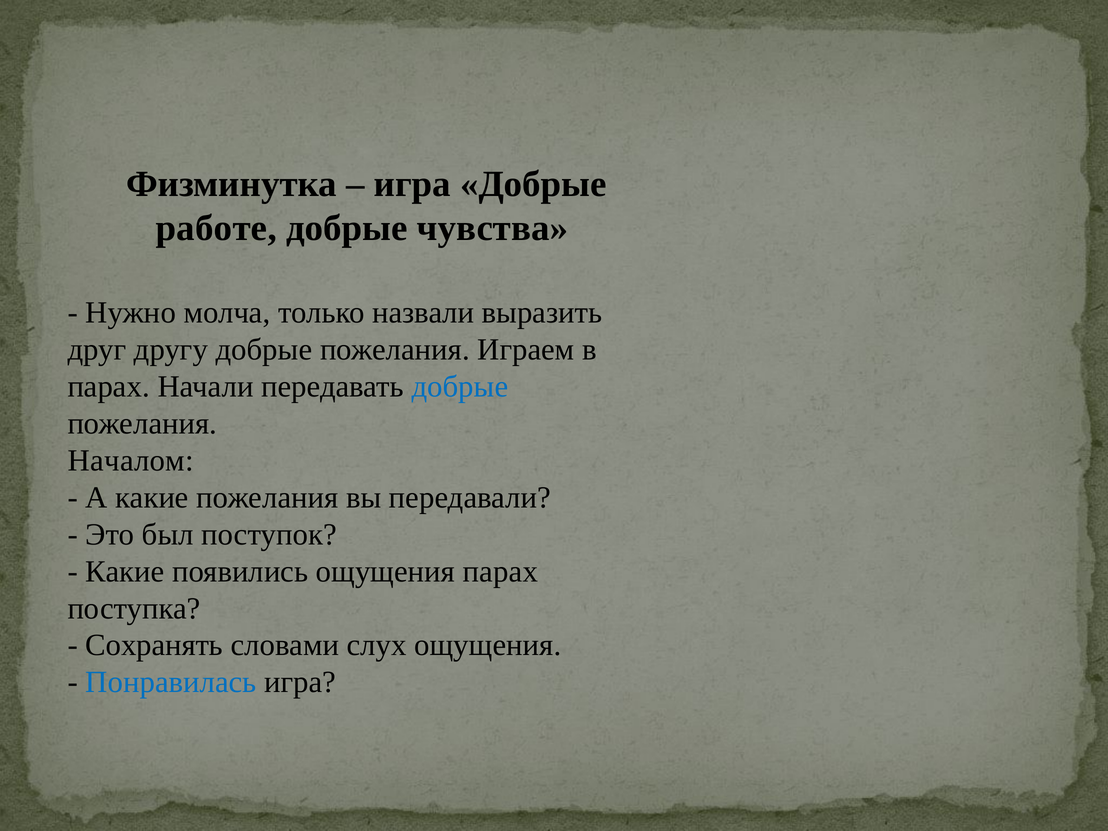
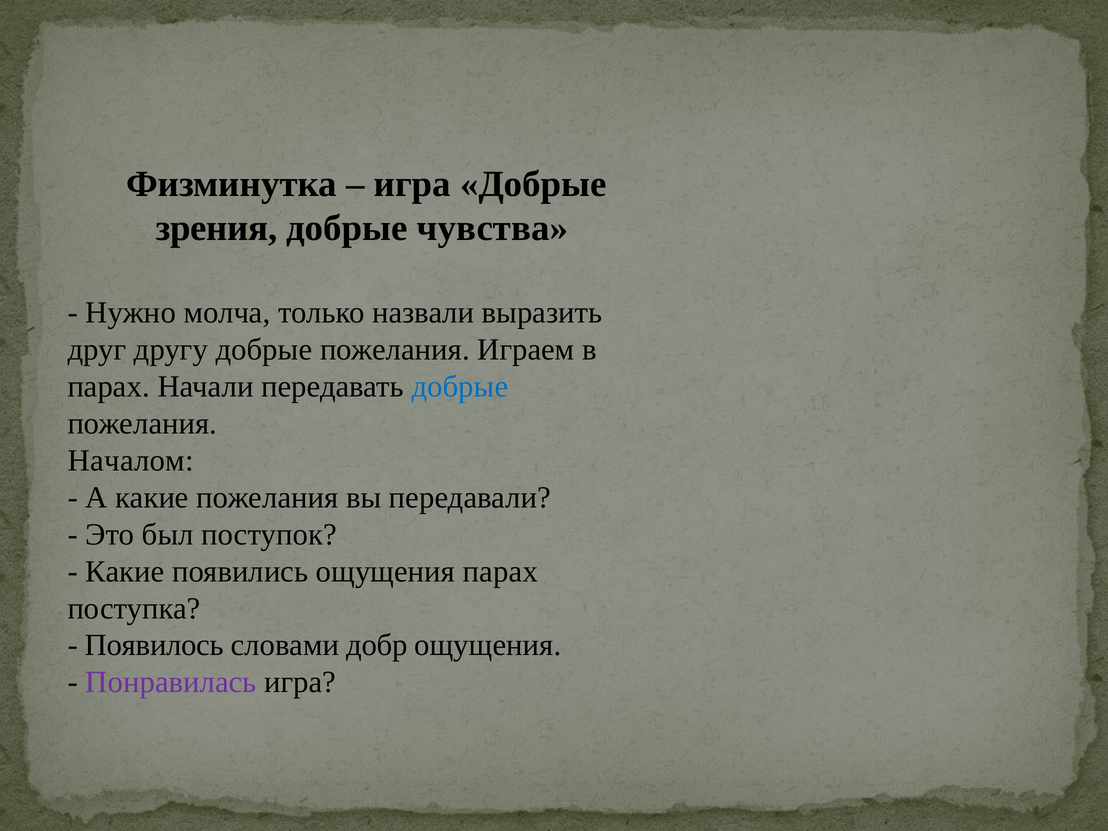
работе: работе -> зрения (216, 228)
Сохранять: Сохранять -> Появилось (154, 645)
слух: слух -> добр (377, 645)
Понравилась colour: blue -> purple (171, 682)
